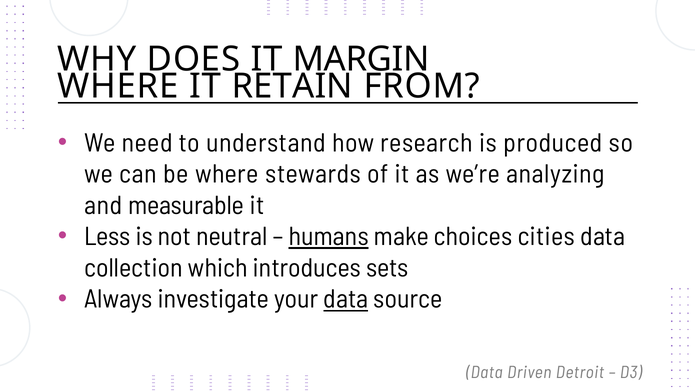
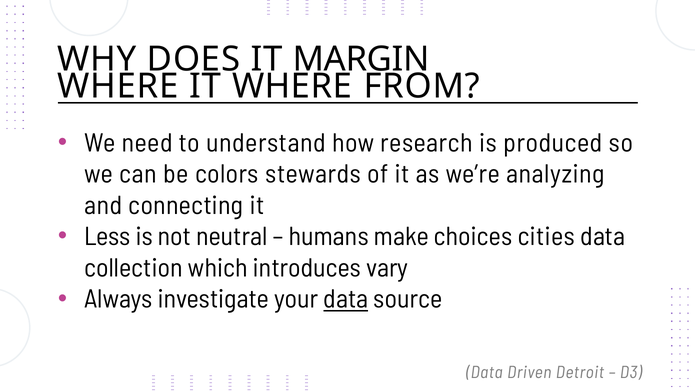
IT RETAIN: RETAIN -> WHERE (292, 86)
be where: where -> colors (227, 174)
measurable: measurable -> connecting (186, 205)
humans underline: present -> none (329, 237)
sets: sets -> vary (387, 268)
